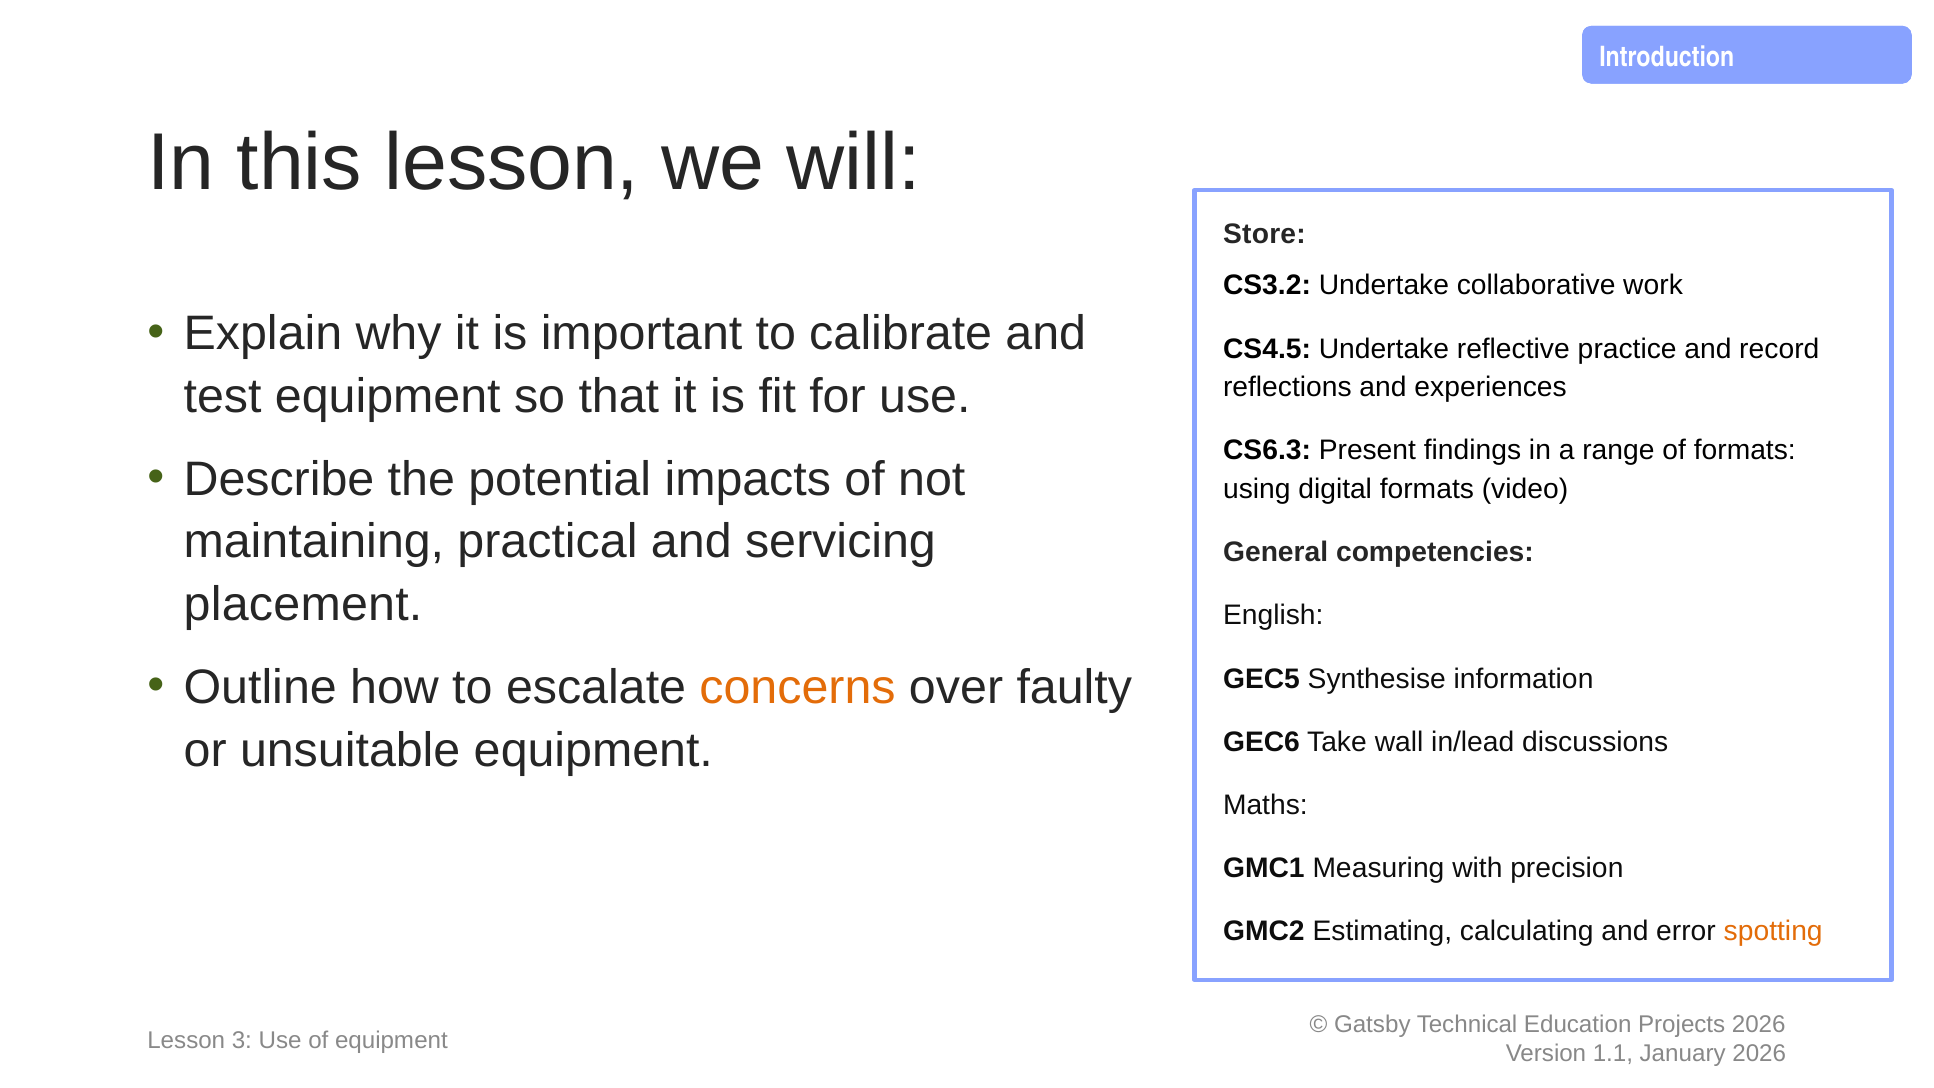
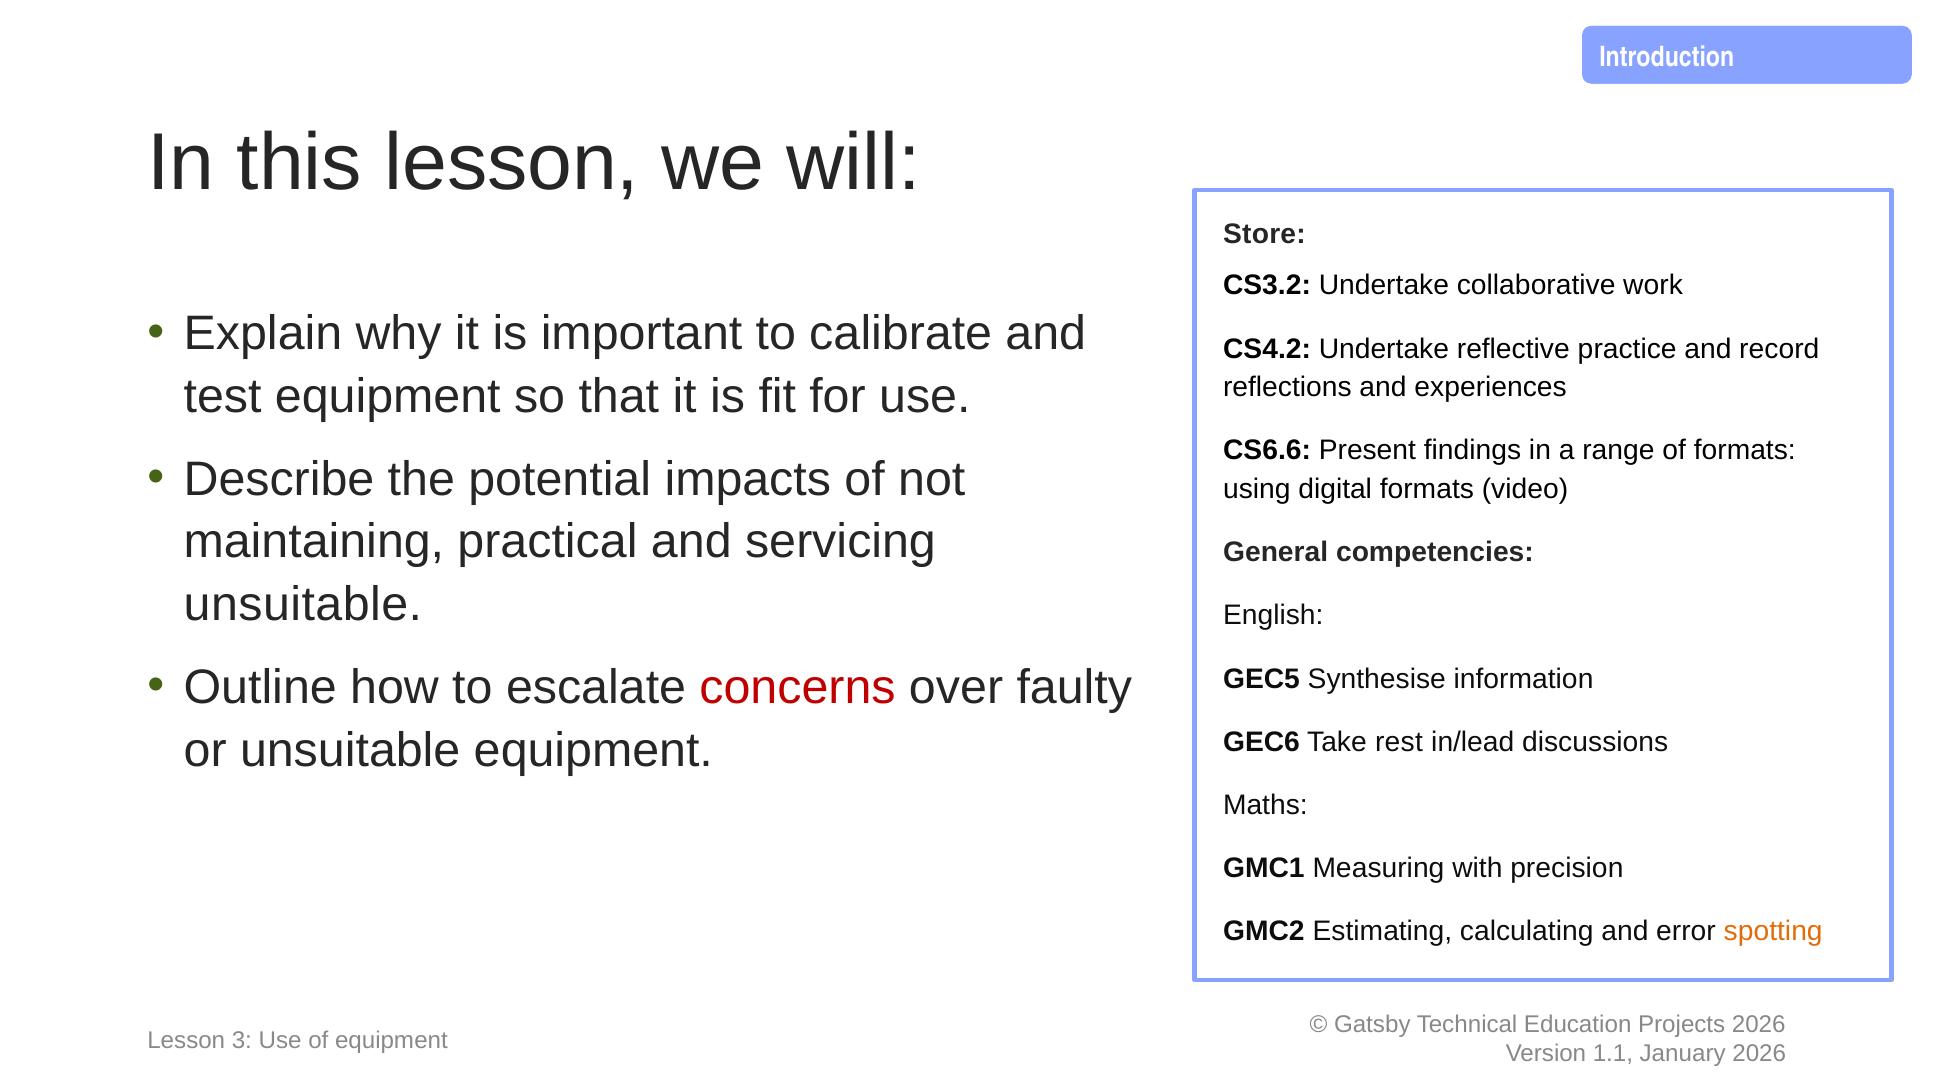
CS4.5: CS4.5 -> CS4.2 (1267, 349)
CS6.3: CS6.3 -> CS6.6 (1267, 451)
placement: placement -> unsuitable (303, 605)
concerns colour: orange -> red (798, 687)
wall: wall -> rest (1399, 742)
